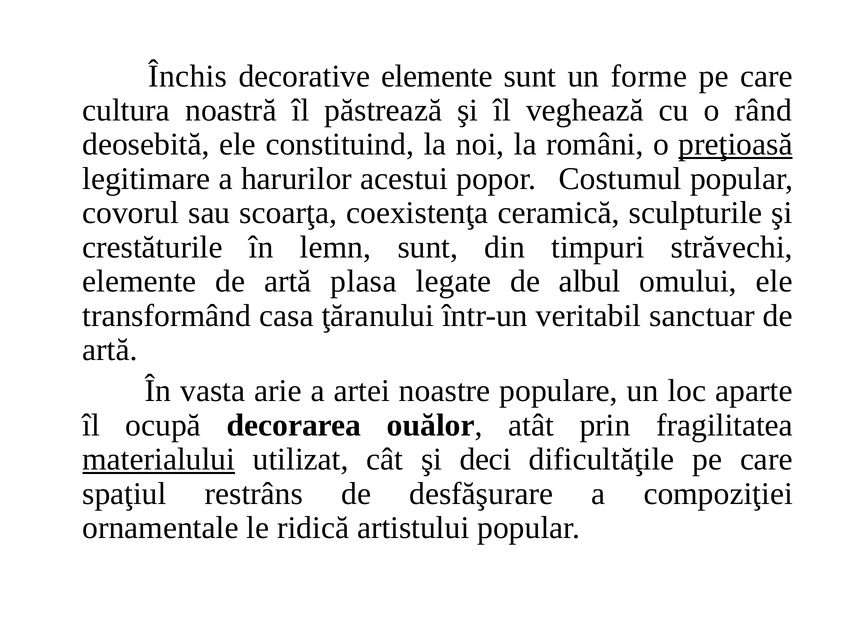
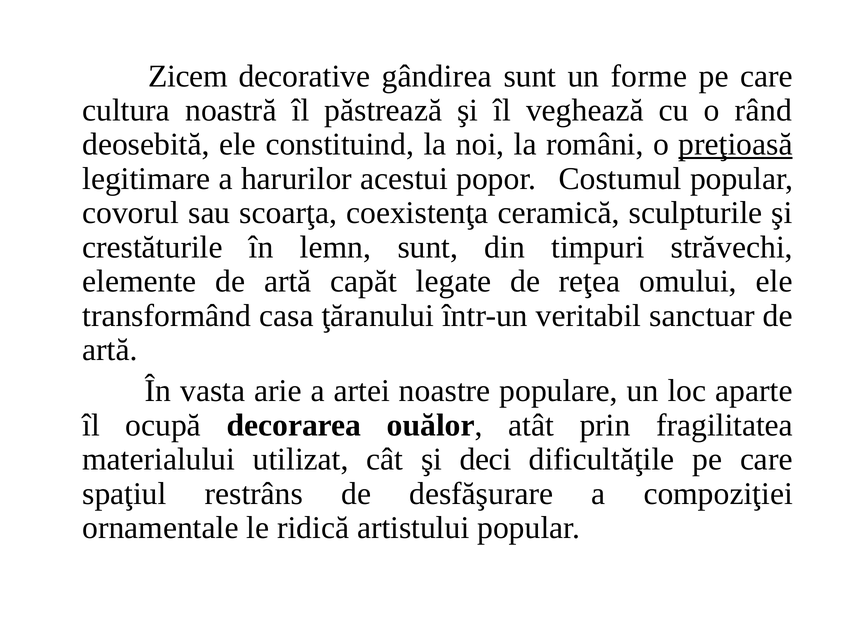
Închis: Închis -> Zicem (188, 76)
decorative elemente: elemente -> gândirea (437, 76)
plasa: plasa -> capăt (364, 281)
albul: albul -> reţea (590, 281)
materialului underline: present -> none (159, 459)
